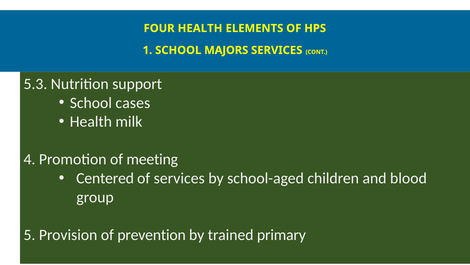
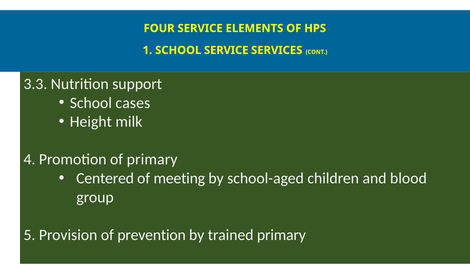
FOUR HEALTH: HEALTH -> SERVICE (200, 28)
SCHOOL MAJORS: MAJORS -> SERVICE (226, 50)
5.3: 5.3 -> 3.3 (35, 84)
Health: Health -> Height (91, 121)
of meeting: meeting -> primary (152, 159)
of services: services -> meeting (179, 178)
